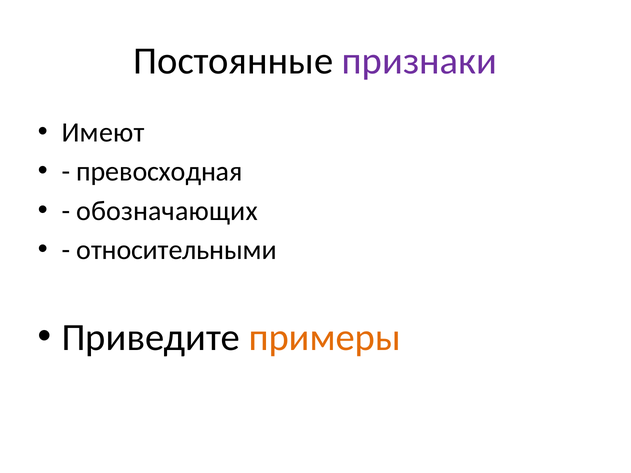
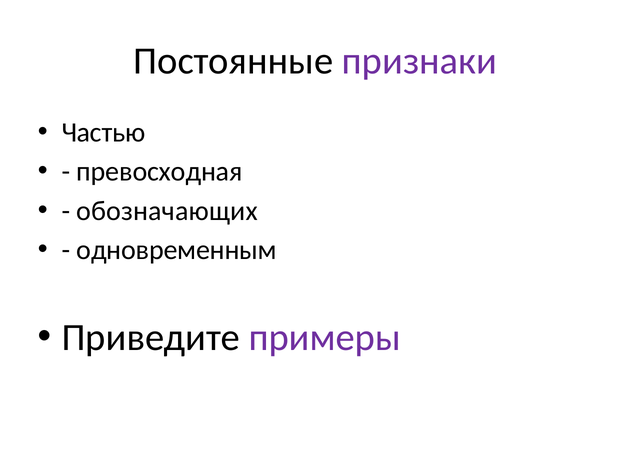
Имеют: Имеют -> Частью (103, 132)
относительными: относительными -> одновременным (177, 250)
примеры colour: orange -> purple (325, 338)
